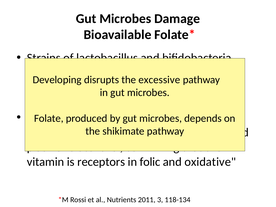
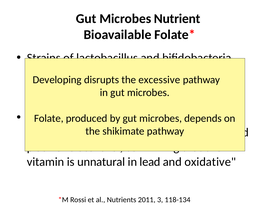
Damage: Damage -> Nutrient (177, 19)
receptors: receptors -> unnatural (101, 162)
folic: folic -> lead (150, 162)
